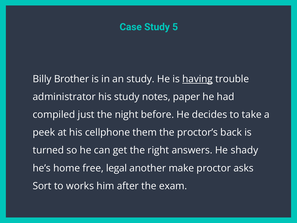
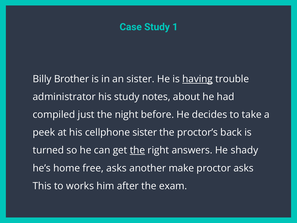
5: 5 -> 1 (175, 27)
an study: study -> sister (141, 79)
paper: paper -> about (187, 97)
cellphone them: them -> sister (145, 132)
the underline: none -> present (137, 150)
free legal: legal -> asks (116, 168)
Sort: Sort -> This (42, 186)
